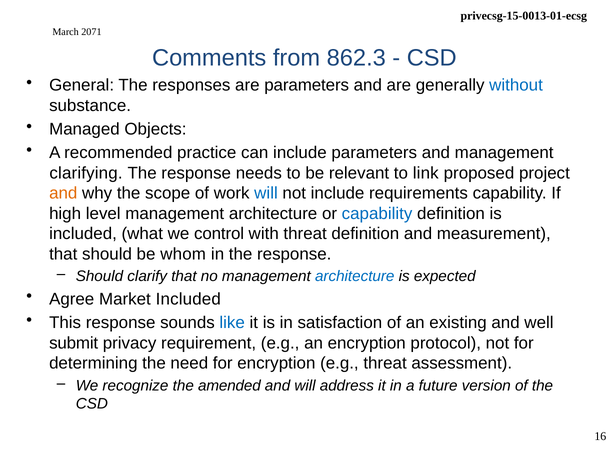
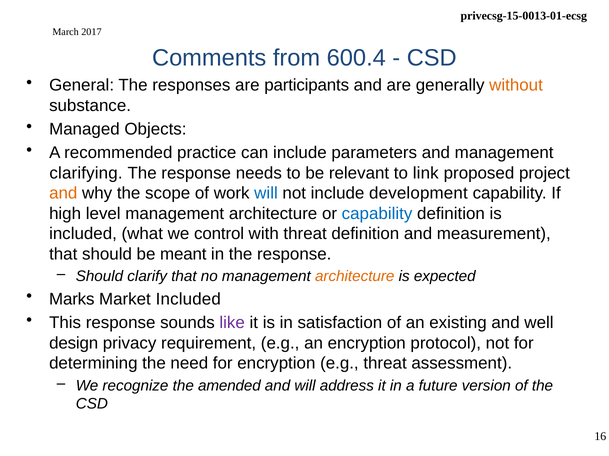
2071: 2071 -> 2017 (91, 32)
862.3: 862.3 -> 600.4 (356, 58)
are parameters: parameters -> participants (307, 85)
without colour: blue -> orange (516, 85)
requirements: requirements -> development (418, 194)
whom: whom -> meant (183, 255)
architecture colour: blue -> orange (355, 277)
Agree: Agree -> Marks (72, 300)
like colour: blue -> purple (232, 323)
submit: submit -> design (74, 344)
